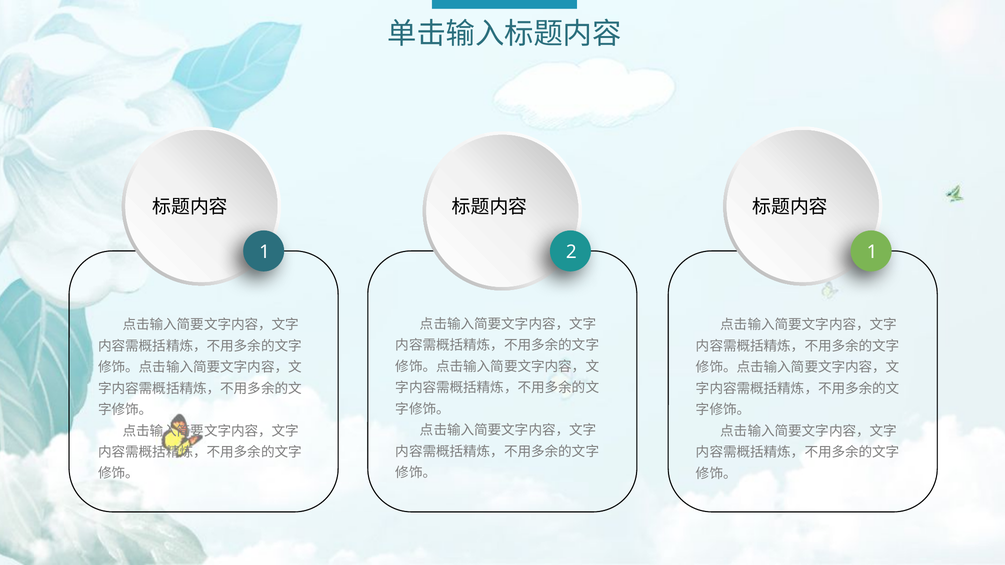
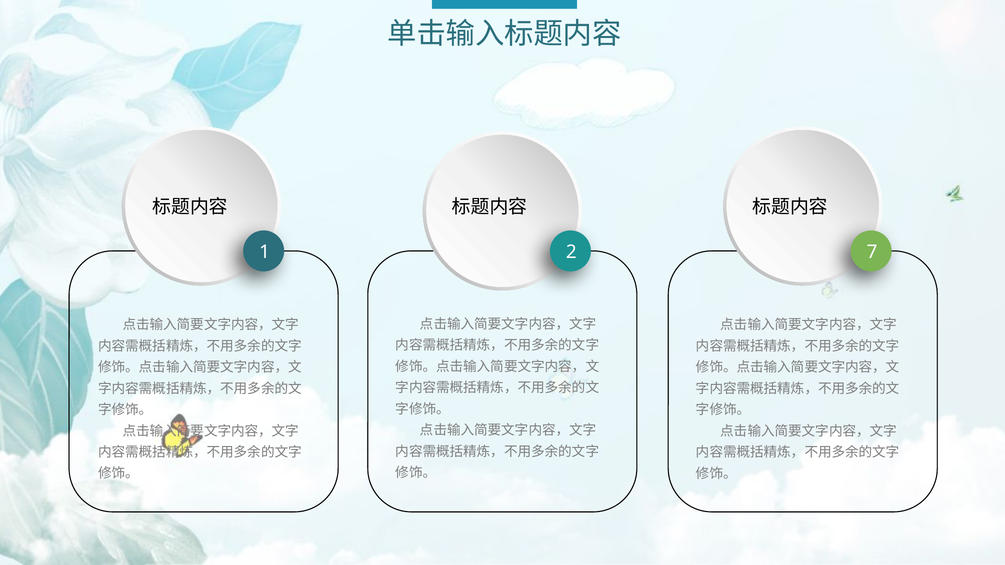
2 1: 1 -> 7 (872, 252)
